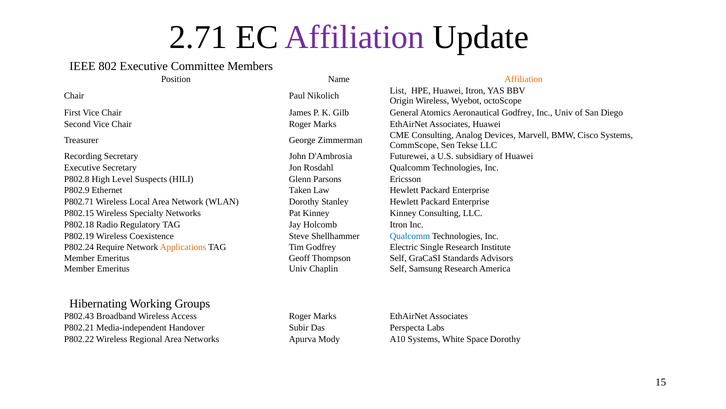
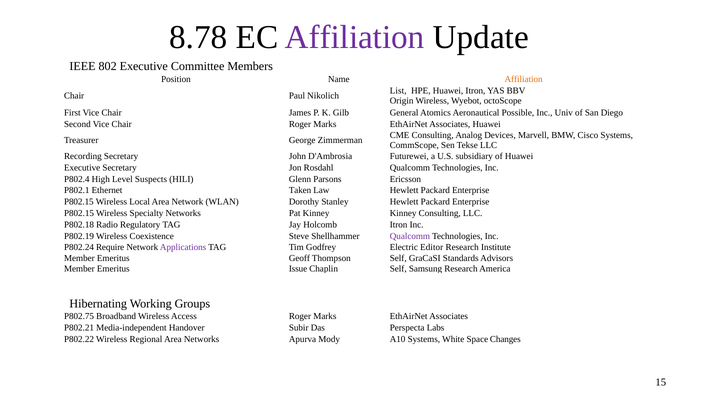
2.71: 2.71 -> 8.78 (198, 37)
Aeronautical Godfrey: Godfrey -> Possible (518, 113)
P802.8: P802.8 -> P802.4 (77, 179)
P802.9: P802.9 -> P802.1 (77, 190)
P802.71: P802.71 -> P802.15 (79, 202)
Qualcomm colour: blue -> purple (410, 236)
Applications colour: orange -> purple (183, 247)
Single: Single -> Editor (432, 247)
Univ: Univ -> Issue (298, 268)
P802.43: P802.43 -> P802.75 (79, 316)
Space Dorothy: Dorothy -> Changes (505, 339)
